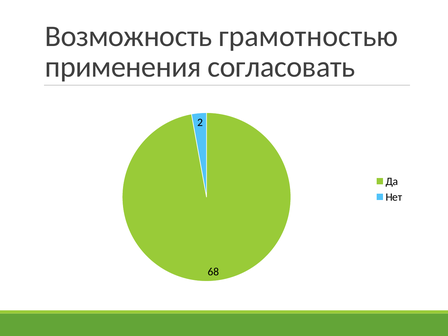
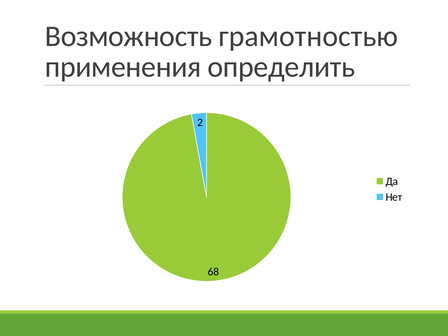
согласовать: согласовать -> определить (281, 67)
